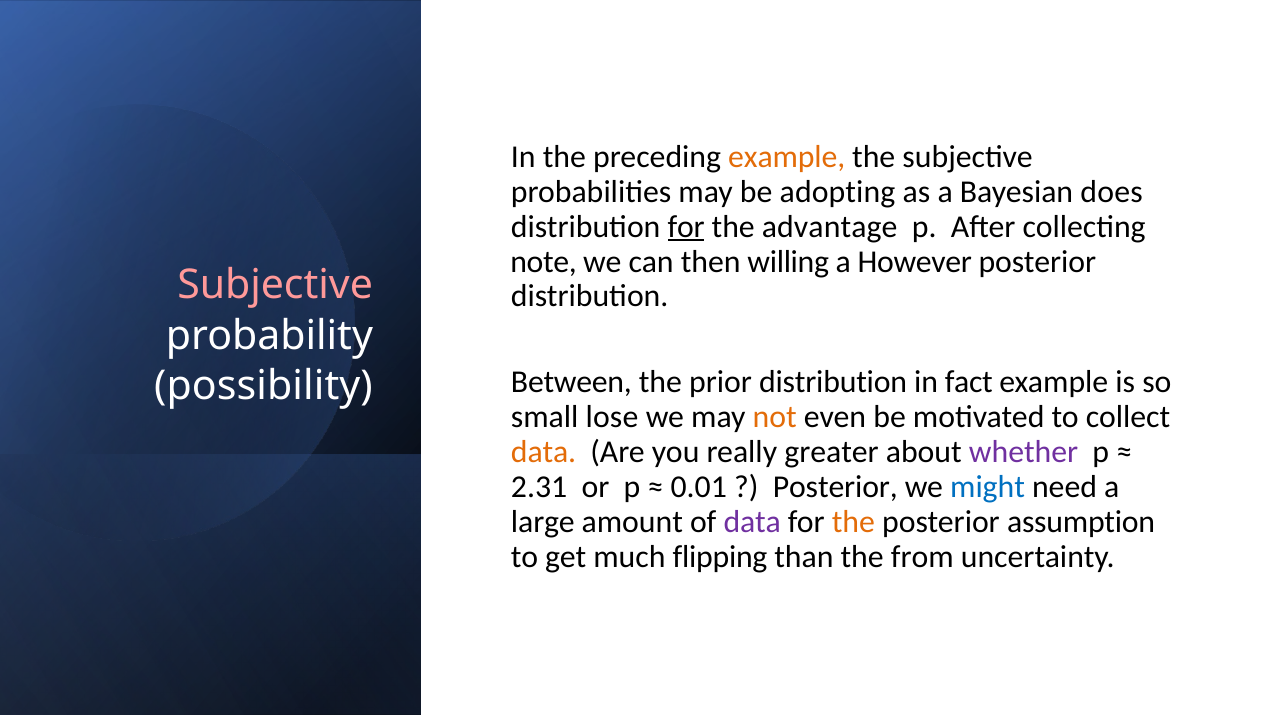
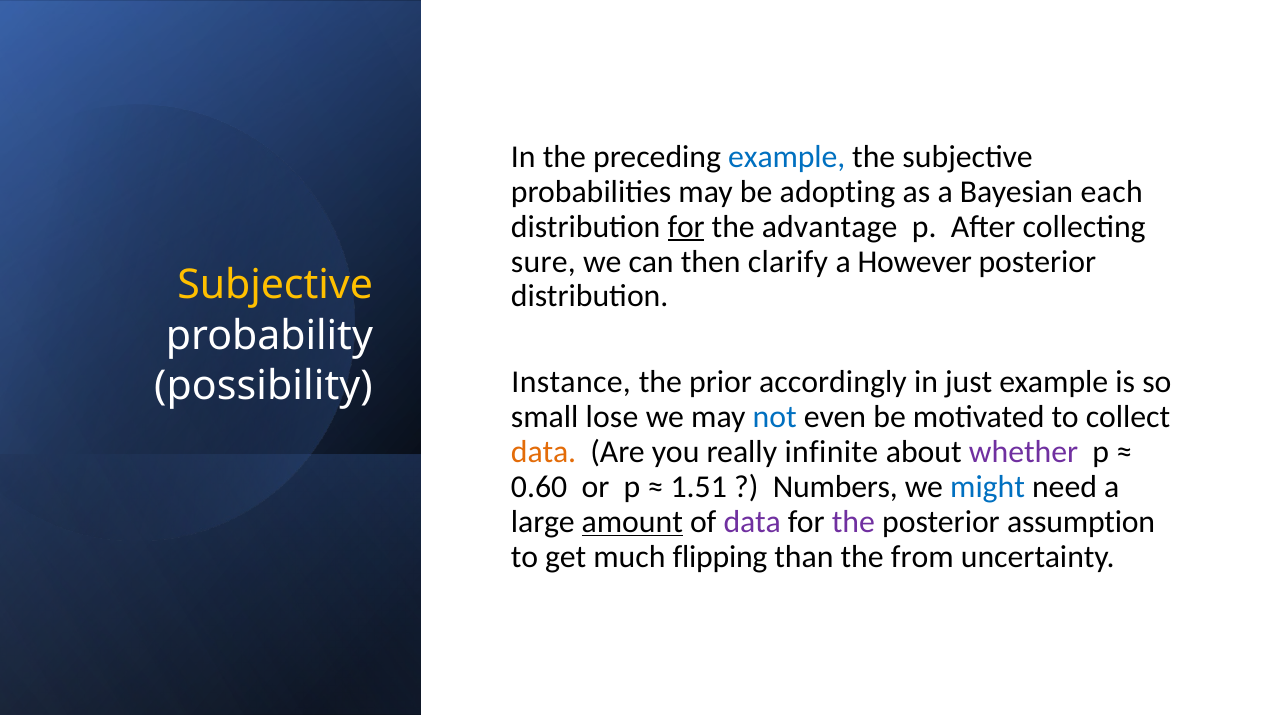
example colour: orange -> blue (787, 157)
does: does -> each (1112, 192)
note: note -> sure (543, 262)
willing: willing -> clarify (788, 262)
Subjective colour: pink -> yellow (275, 285)
Between: Between -> Instance (571, 382)
prior distribution: distribution -> accordingly (833, 382)
fact: fact -> just (969, 382)
not colour: orange -> blue (775, 417)
greater: greater -> infinite (831, 452)
2.31: 2.31 -> 0.60 (539, 487)
0.01: 0.01 -> 1.51 (699, 487)
Posterior: Posterior -> Numbers (835, 487)
amount underline: none -> present (632, 522)
the colour: orange -> purple (853, 522)
